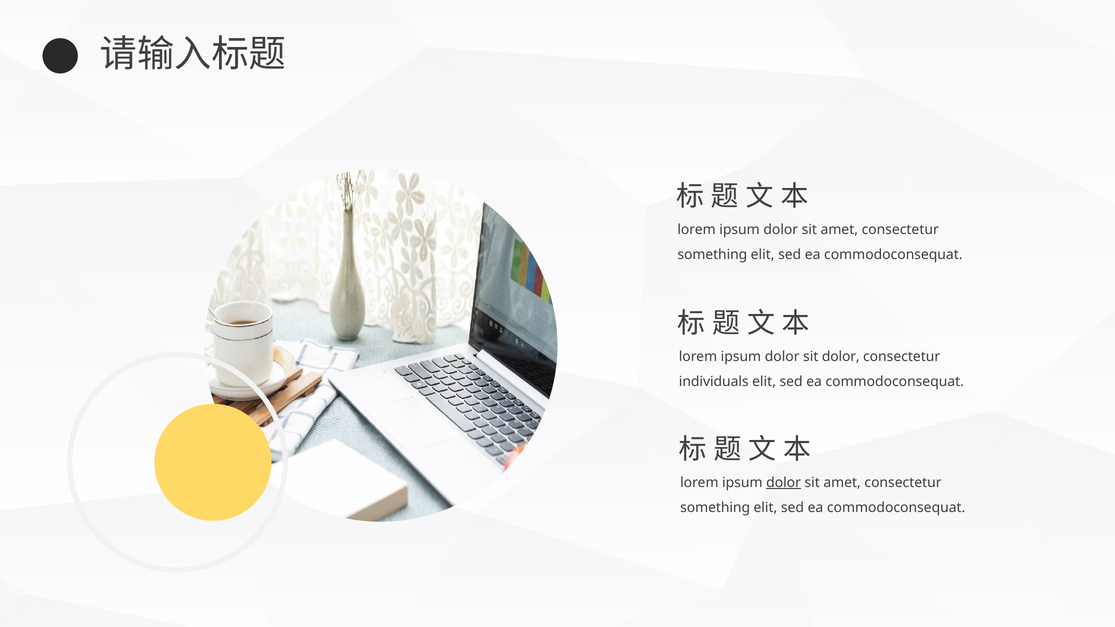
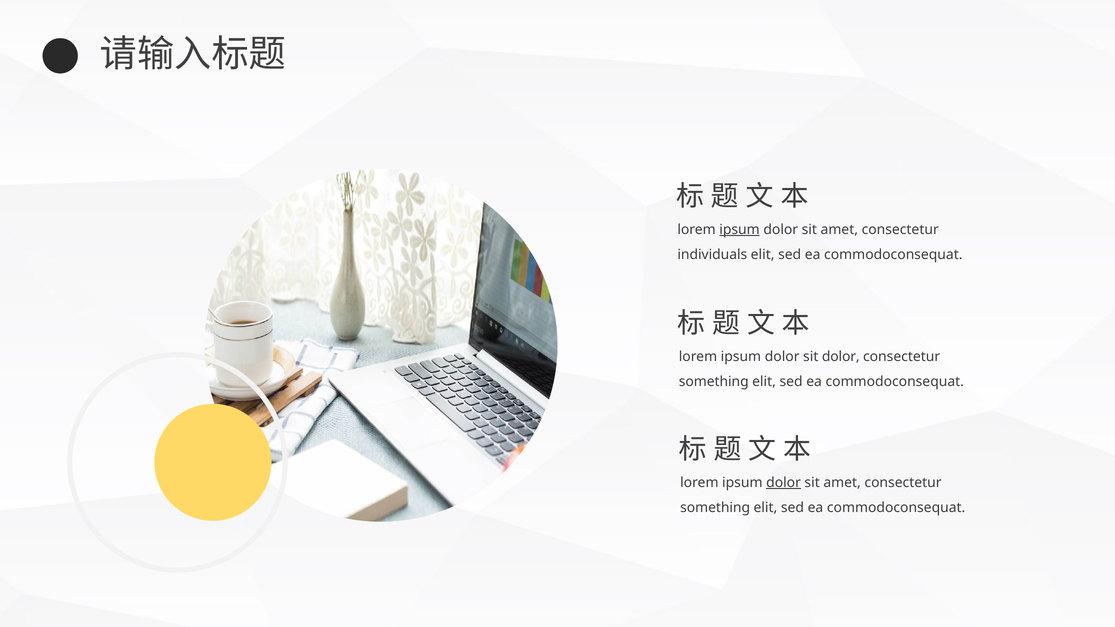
ipsum underline: none -> present (740, 230)
something: something -> individuals (712, 255)
individuals: individuals -> something (714, 382)
